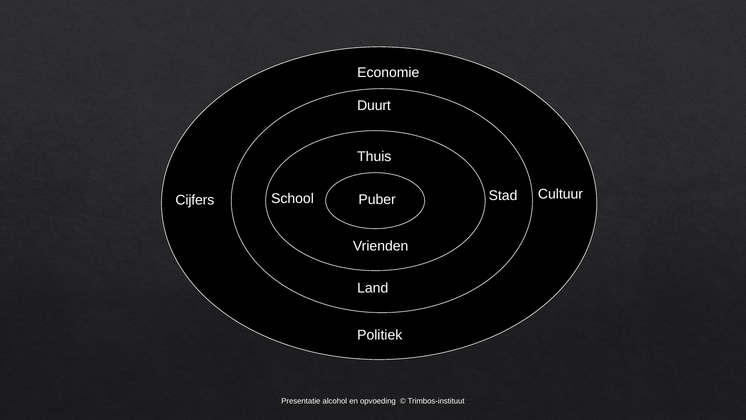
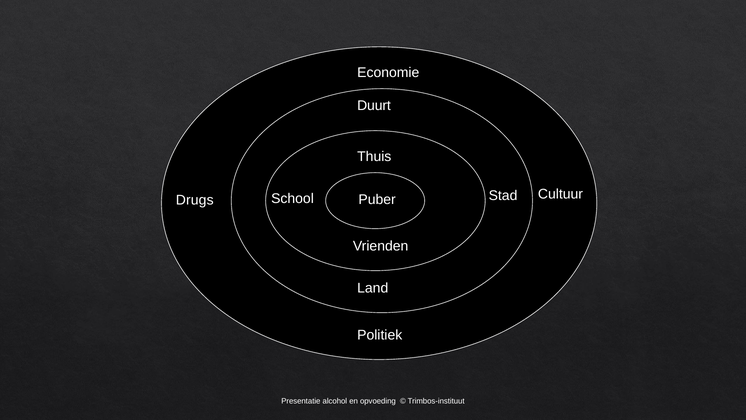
Cijfers: Cijfers -> Drugs (195, 200)
